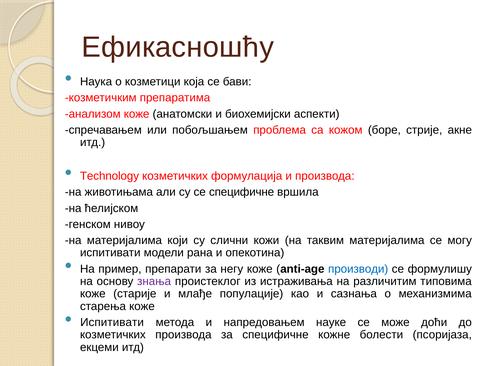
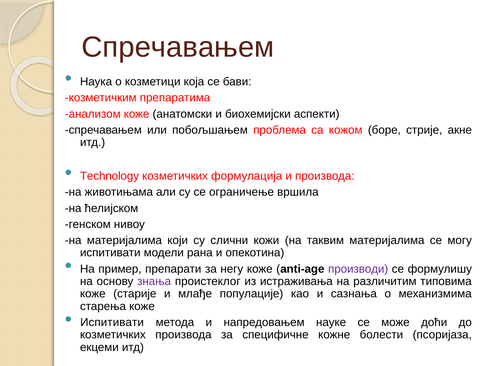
Ефикасношћу: Ефикасношћу -> Спречавањем (178, 47)
се специфичне: специфичне -> ограничење (241, 192)
производи colour: blue -> purple (358, 269)
